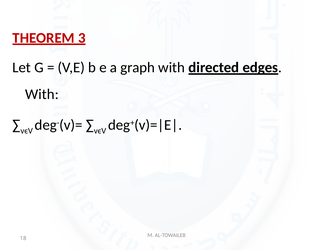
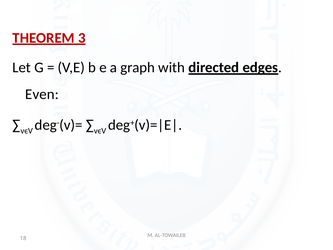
With: With -> Even (42, 94)
